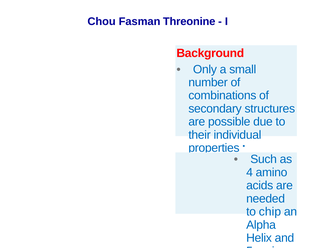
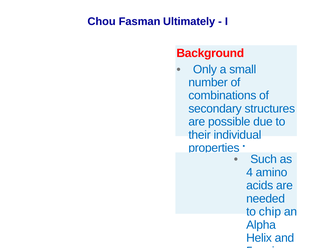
Threonine: Threonine -> Ultimately (189, 22)
